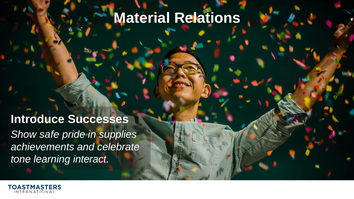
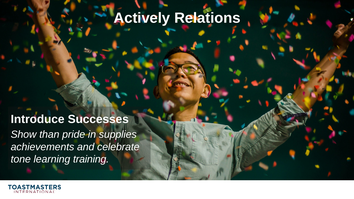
Material: Material -> Actively (142, 18)
safe: safe -> than (49, 135)
interact: interact -> training (91, 159)
